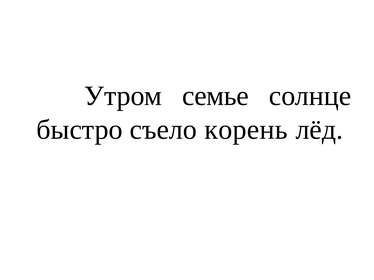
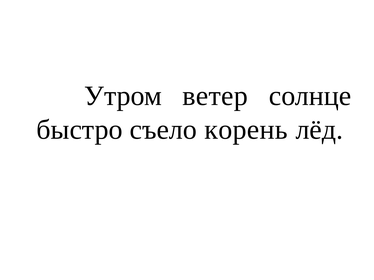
семье: семье -> ветер (215, 96)
